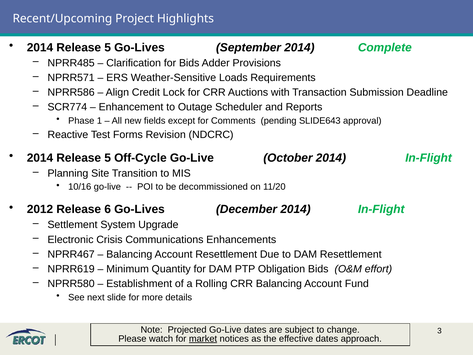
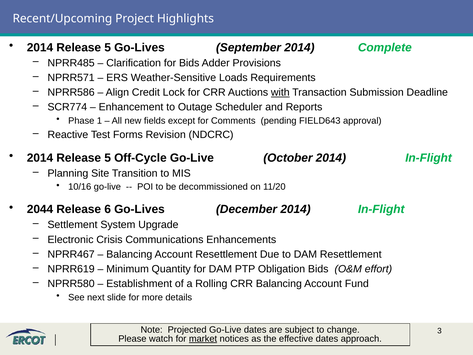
with underline: none -> present (280, 92)
SLIDE643: SLIDE643 -> FIELD643 (320, 121)
2012: 2012 -> 2044 (40, 209)
